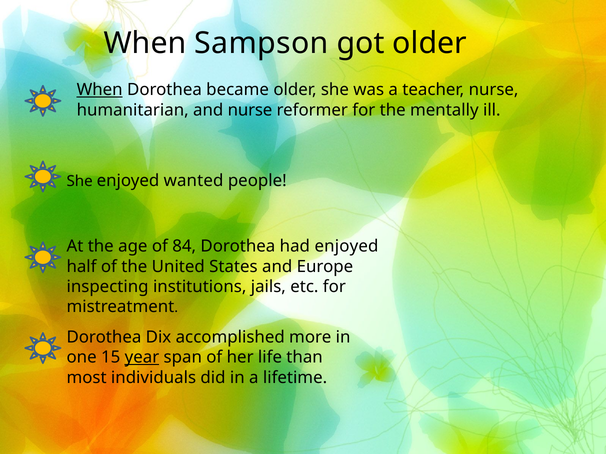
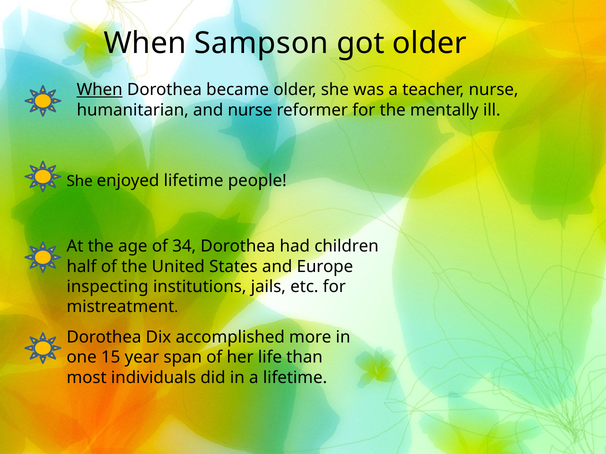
enjoyed wanted: wanted -> lifetime (194, 181)
84: 84 -> 34 (184, 247)
had enjoyed: enjoyed -> children (347, 247)
year underline: present -> none (142, 358)
